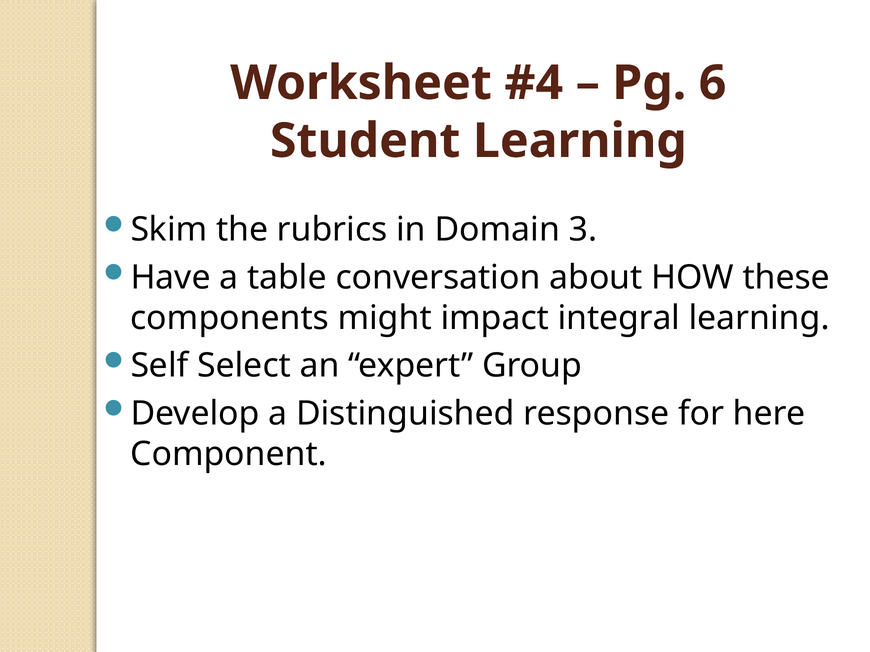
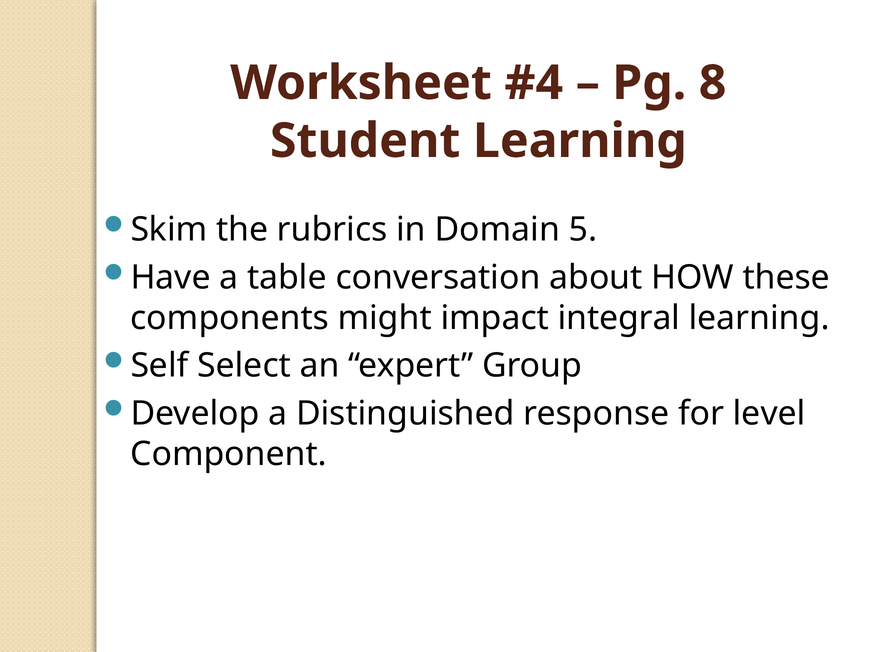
6: 6 -> 8 (713, 83)
3: 3 -> 5 (583, 230)
here: here -> level (769, 414)
